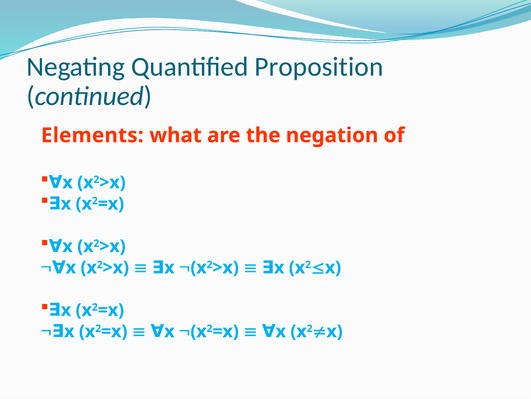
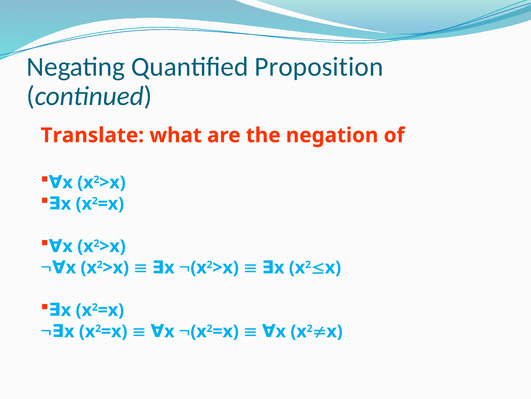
Elements: Elements -> Translate (92, 135)
